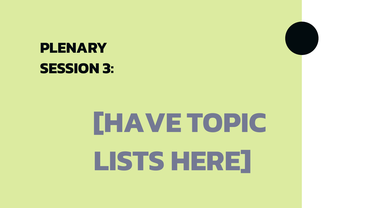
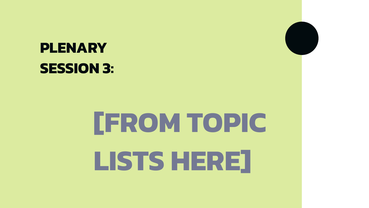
HAVE: HAVE -> FROM (137, 122)
